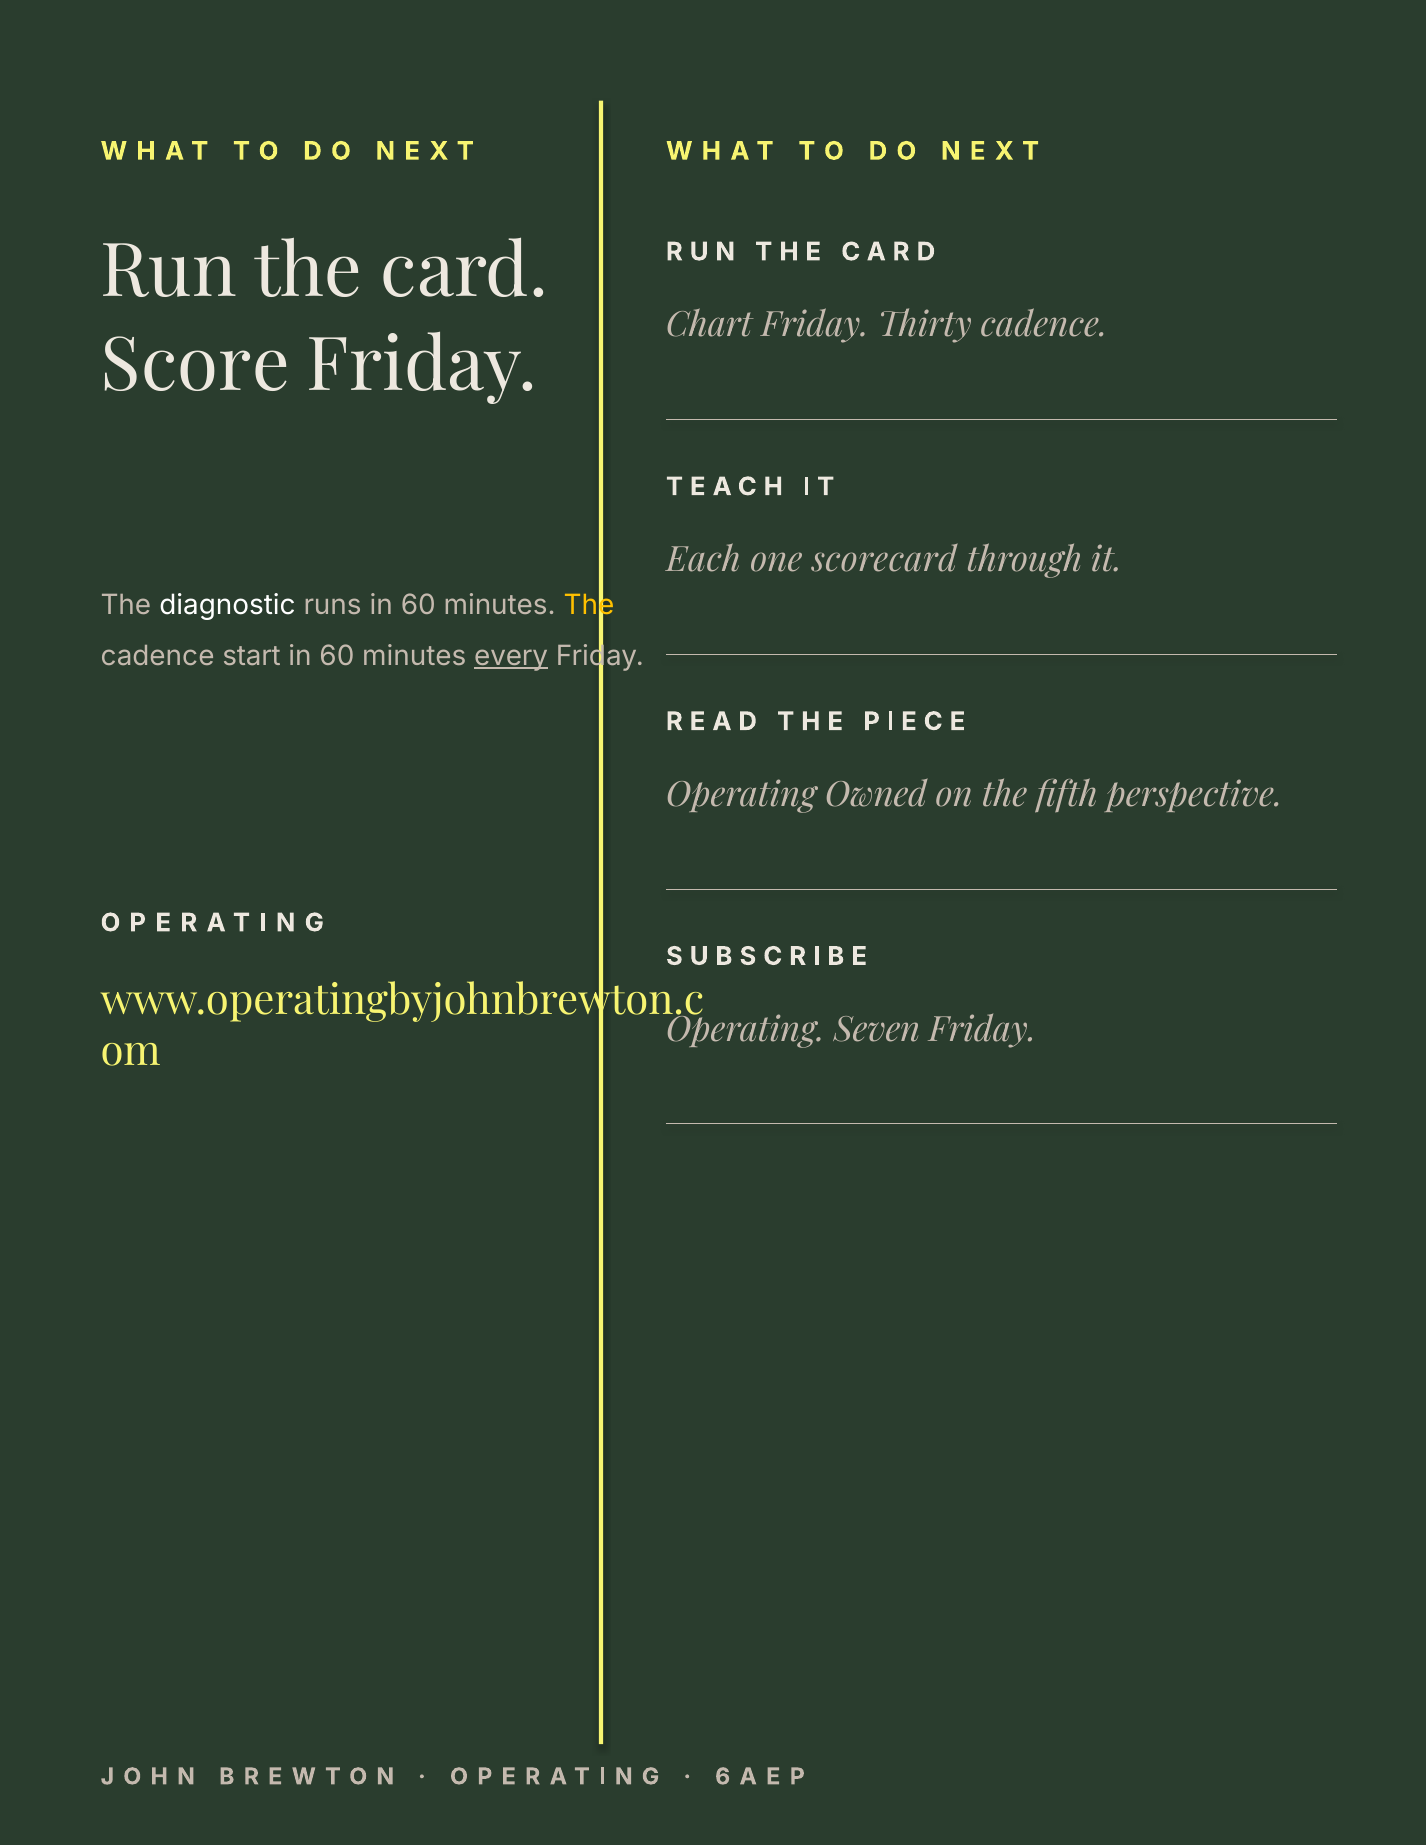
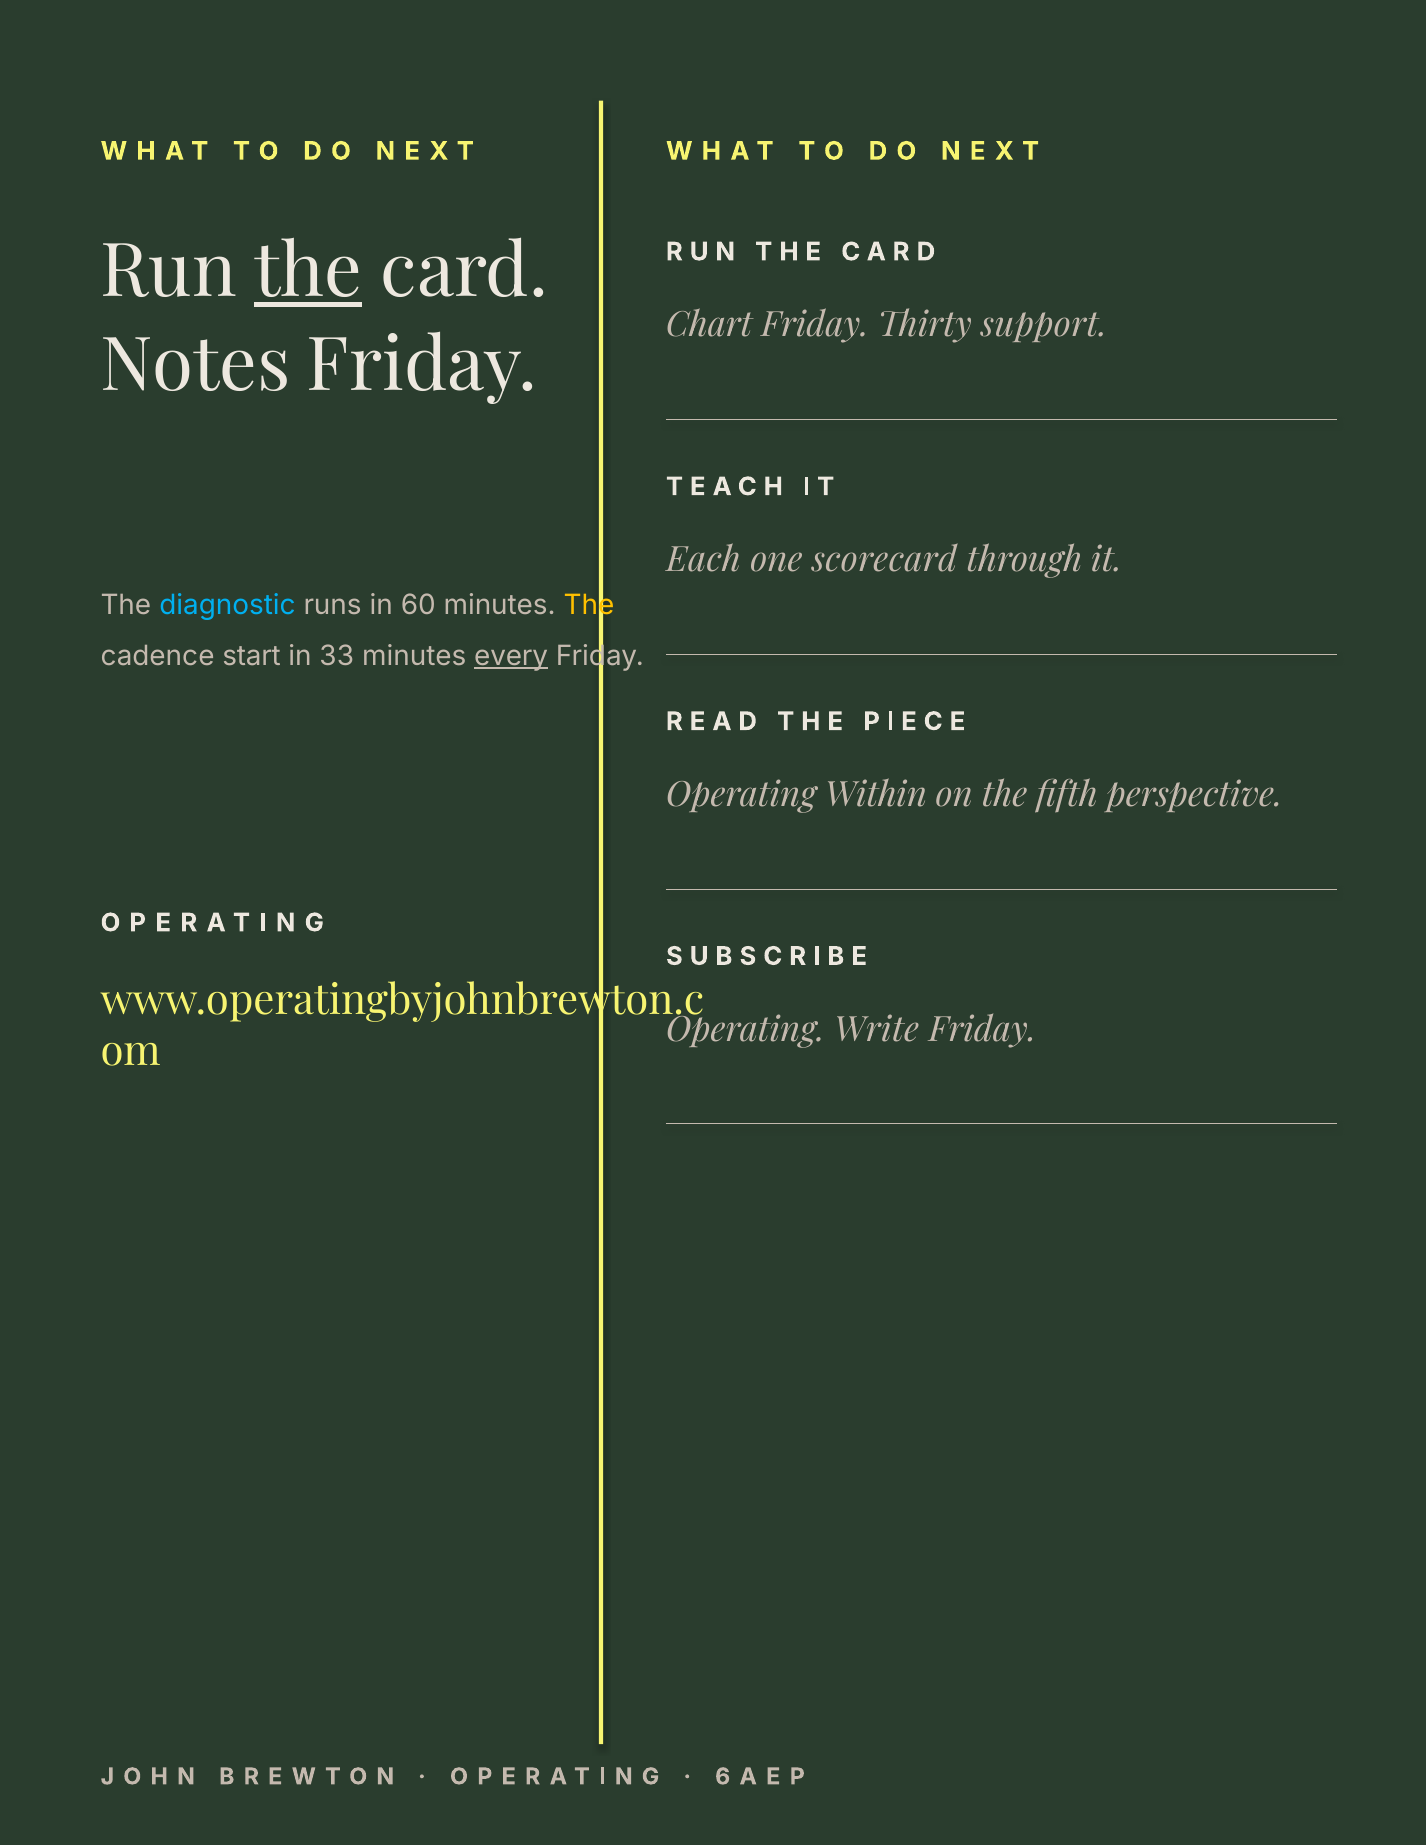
the underline: none -> present (308, 272)
Thirty cadence: cadence -> support (1044, 325)
Score: Score -> Notes (196, 366)
diagnostic colour: white -> light blue (227, 606)
60: 60 -> 33 (337, 656)
Owned: Owned -> Within (876, 795)
Seven: Seven -> Write (877, 1030)
